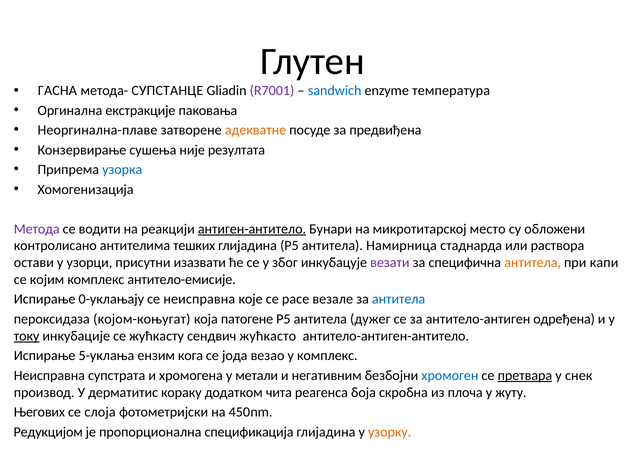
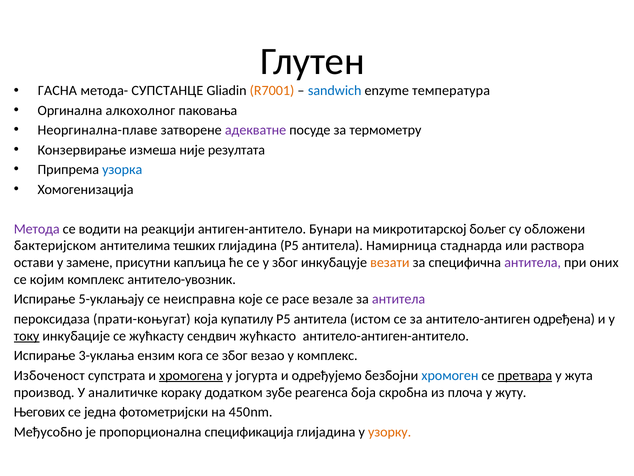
R7001 colour: purple -> orange (272, 91)
екстракције: екстракције -> алкохолног (140, 110)
адекватне colour: orange -> purple (256, 130)
предвиђена: предвиђена -> термометру (385, 130)
сушења: сушења -> измеша (153, 150)
антиген-антитело underline: present -> none (252, 229)
место: место -> бољег (488, 229)
контролисано: контролисано -> бактеријском (55, 246)
узорци: узорци -> замене (89, 262)
изазвати: изазвати -> капљица (200, 262)
везати colour: purple -> orange (390, 262)
антитела colour: orange -> purple (533, 262)
капи: капи -> оних (604, 262)
антитело-емисије: антитело-емисије -> антитело-увозник (182, 279)
0-уклањају: 0-уклањају -> 5-уклањају (111, 299)
антитела colour: blue -> purple (399, 299)
којом-коњугат: којом-коњугат -> прати-коњугат (142, 319)
патогене: патогене -> купатилу (247, 319)
дужег: дужег -> истом (370, 319)
5-уклања: 5-уклања -> 3-уклања (106, 355)
се јода: јода -> због (235, 355)
Неисправна: Неисправна -> Избоченост (49, 375)
хромогена underline: none -> present (191, 375)
метали: метали -> јогурта (257, 375)
негативним: негативним -> одређујемо (327, 375)
снек: снек -> жута (579, 375)
дерматитис: дерматитис -> аналитичке (123, 392)
чита: чита -> зубе (279, 392)
слоја: слоја -> једна (100, 412)
Редукцијом: Редукцијом -> Међусобно (48, 431)
